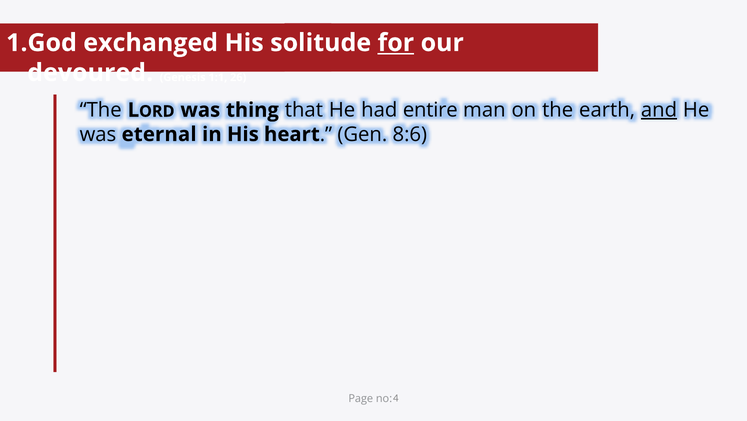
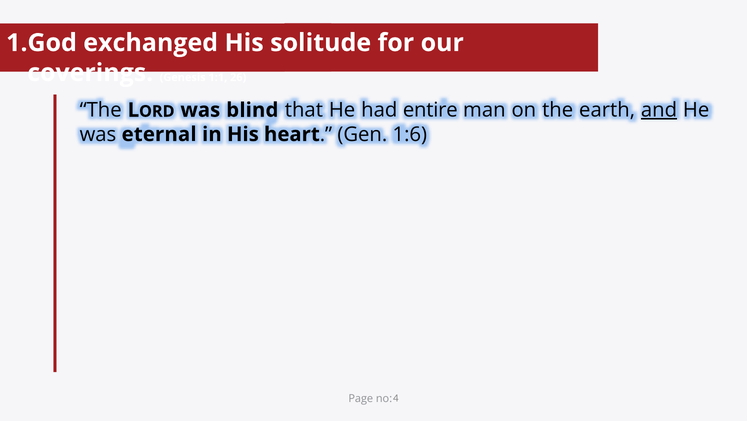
for underline: present -> none (396, 43)
devoured: devoured -> coverings (90, 73)
thing: thing -> blind (252, 110)
8:6: 8:6 -> 1:6 (410, 134)
